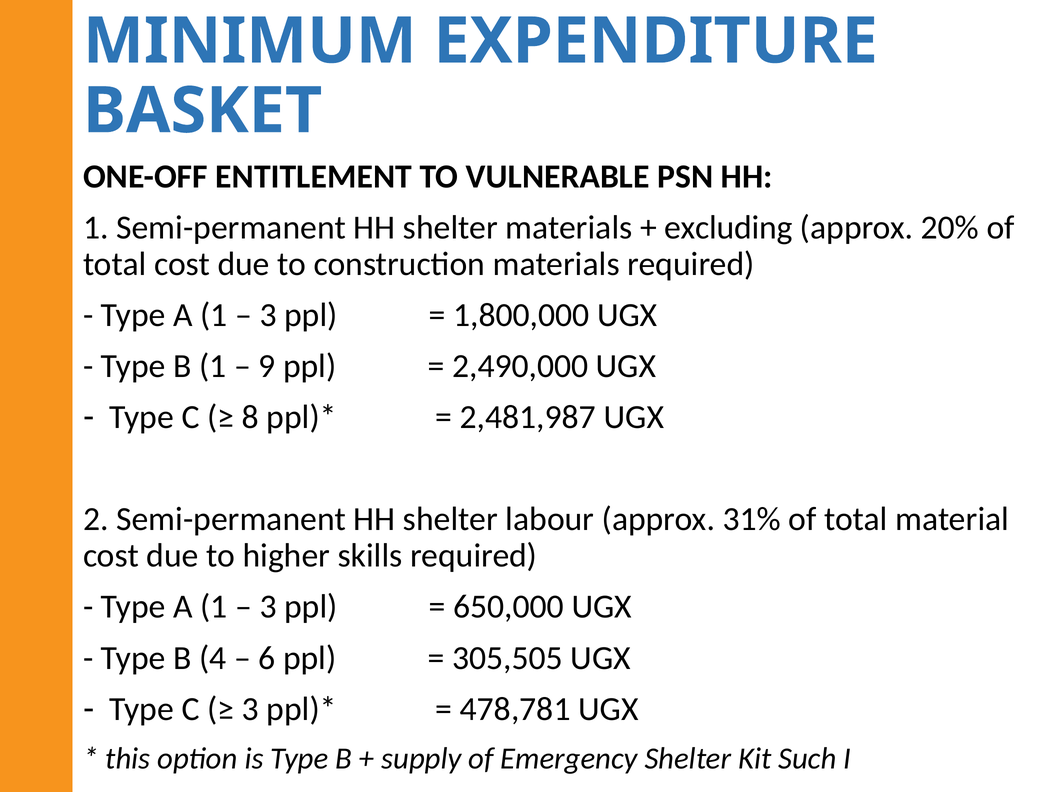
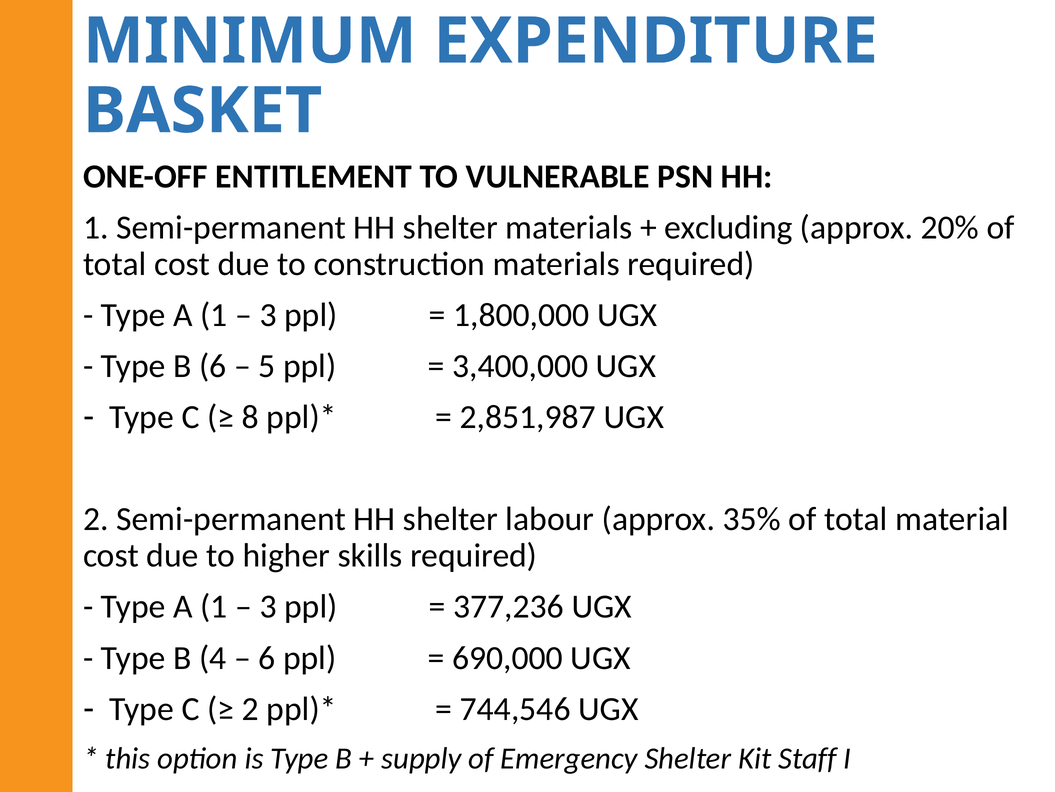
B 1: 1 -> 6 (213, 366)
9: 9 -> 5 (267, 366)
2,490,000: 2,490,000 -> 3,400,000 (520, 366)
2,481,987: 2,481,987 -> 2,851,987 (528, 417)
31%: 31% -> 35% (752, 519)
650,000: 650,000 -> 377,236 (509, 606)
305,505: 305,505 -> 690,000 (507, 657)
3: 3 -> 2 (250, 708)
478,781: 478,781 -> 744,546 (515, 708)
Such: Such -> Staff (807, 758)
